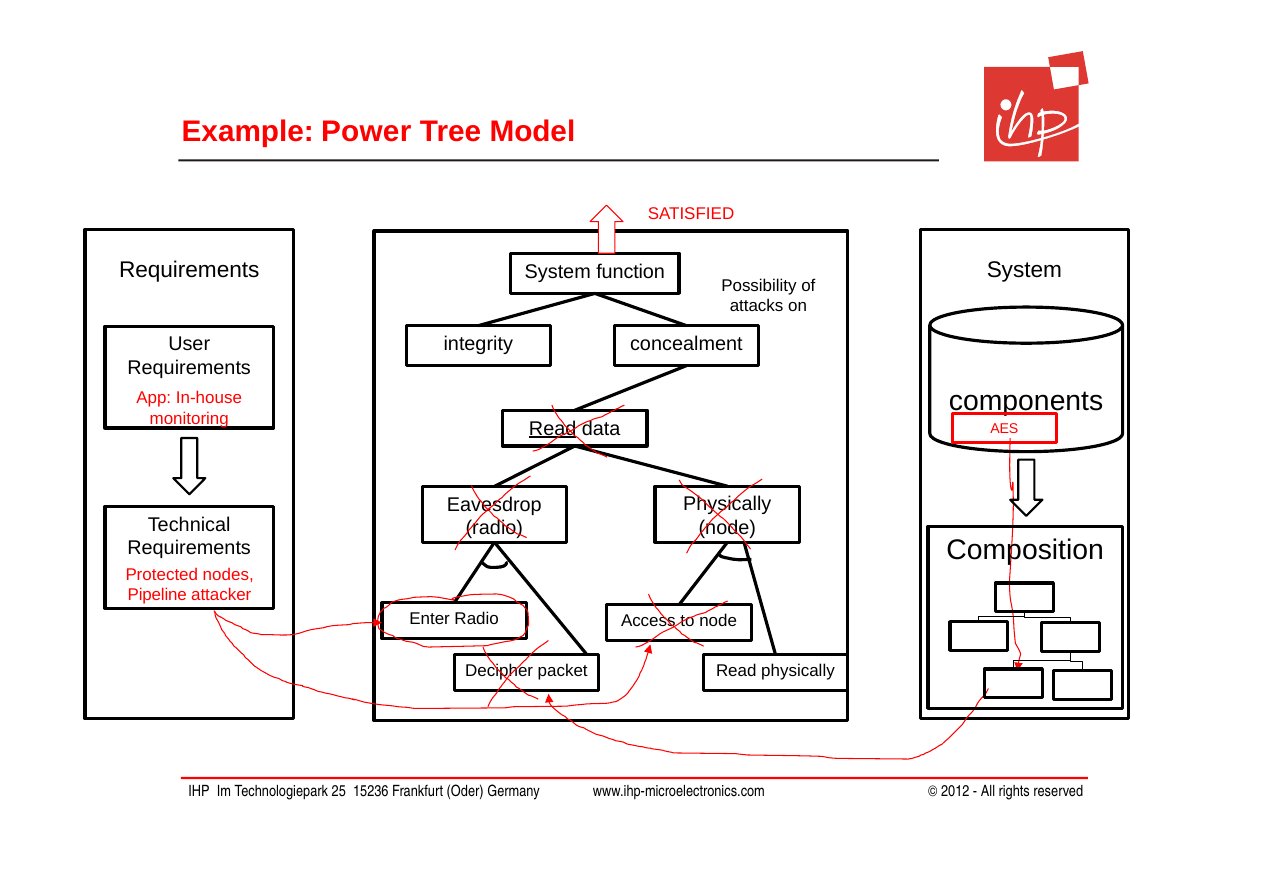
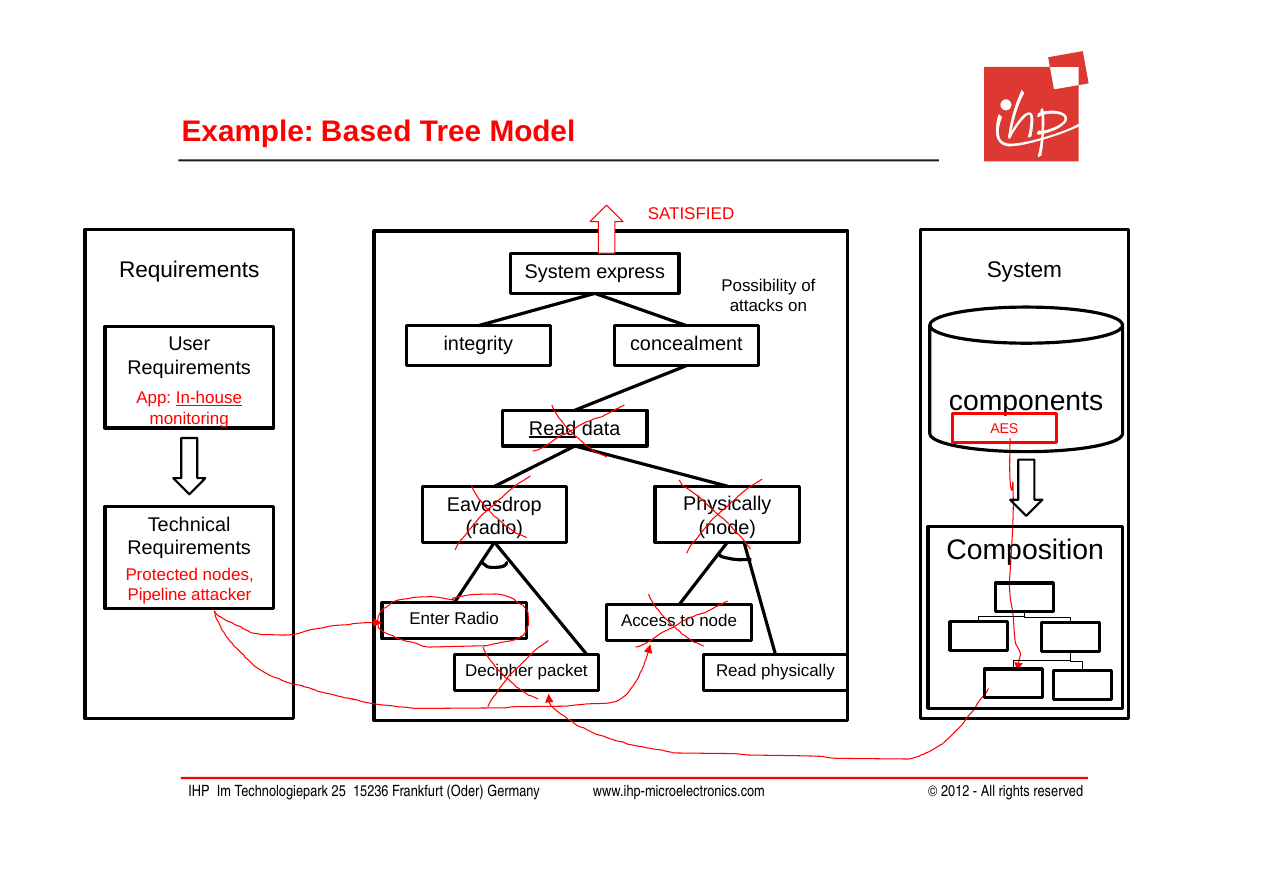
Power: Power -> Based (366, 132)
function: function -> express (631, 272)
In-house underline: none -> present (209, 398)
